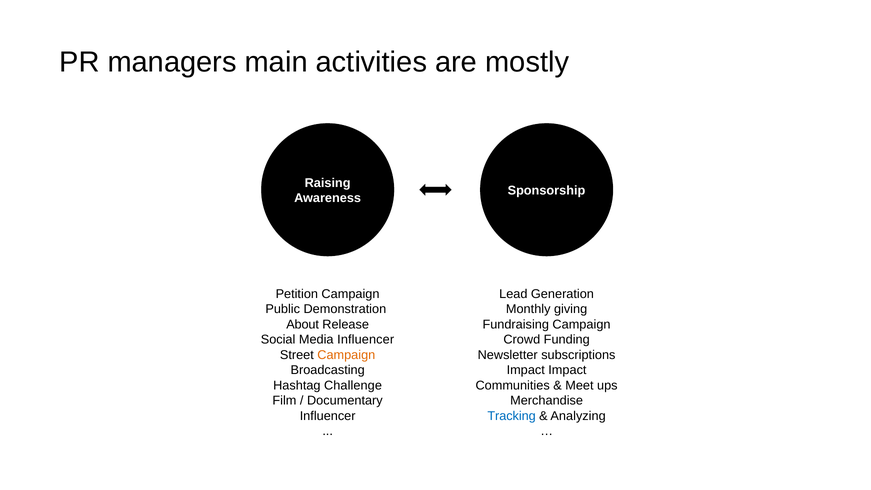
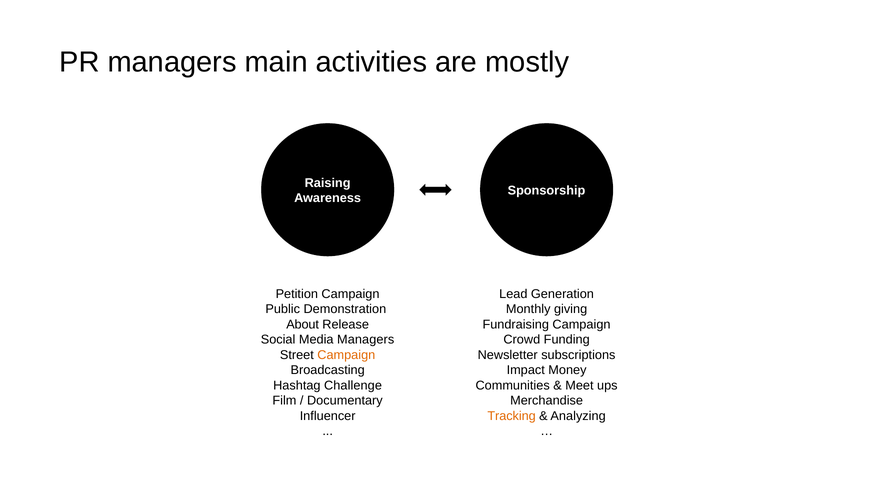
Media Influencer: Influencer -> Managers (366, 340)
Impact Impact: Impact -> Money (567, 370)
Tracking colour: blue -> orange (512, 416)
